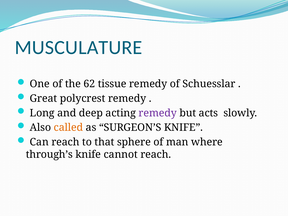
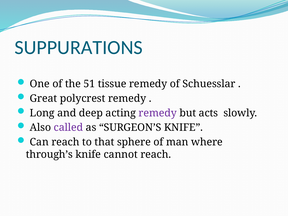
MUSCULATURE: MUSCULATURE -> SUPPURATIONS (79, 48)
62: 62 -> 51 (89, 84)
called colour: orange -> purple (68, 128)
